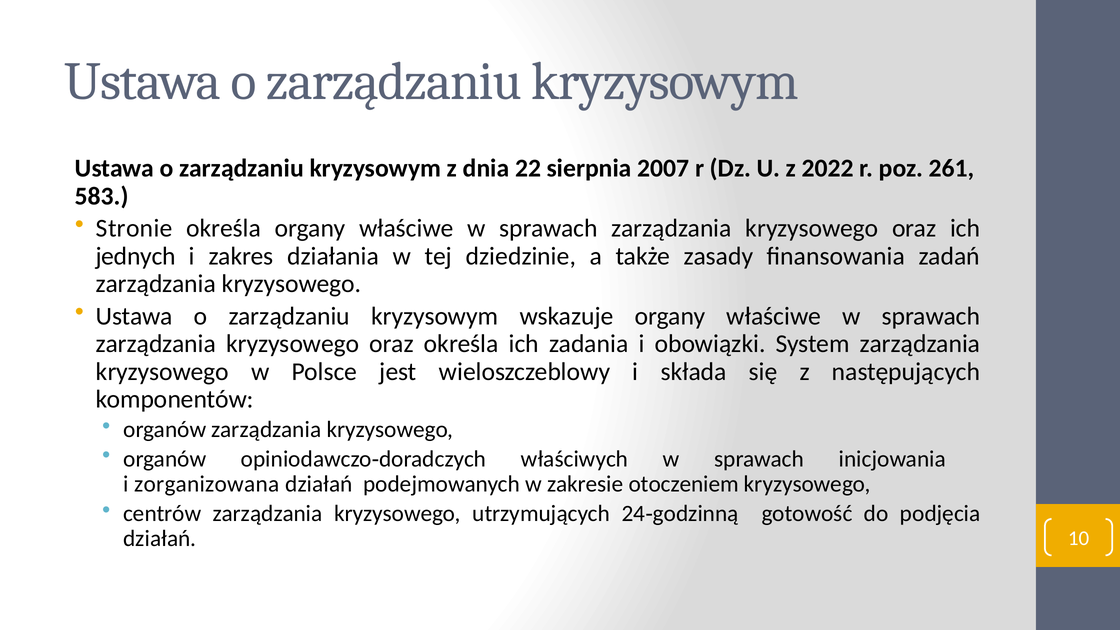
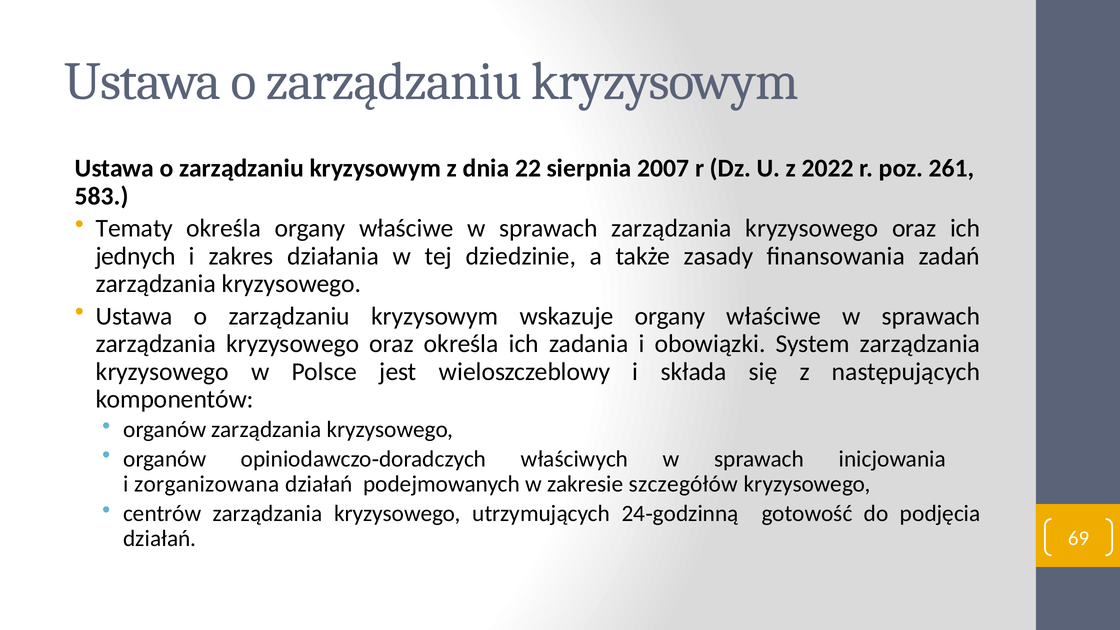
Stronie: Stronie -> Tematy (134, 228)
otoczeniem: otoczeniem -> szczegółów (684, 484)
10: 10 -> 69 (1079, 538)
